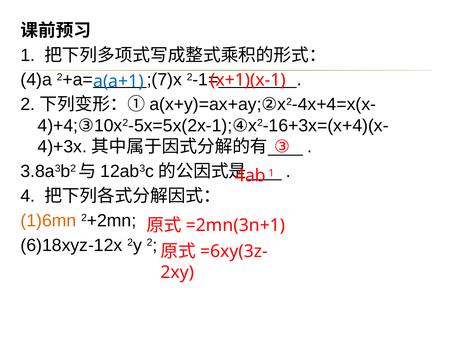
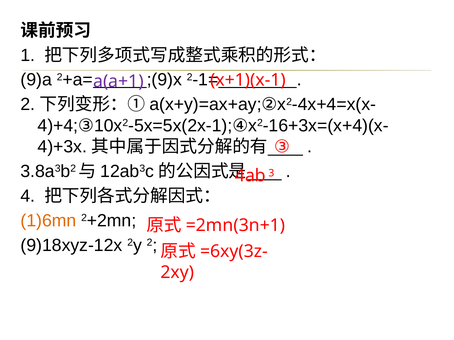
4)a: 4)a -> 9)a (36, 80)
;(7)x: ;(7)x -> ;(9)x (164, 80)
a(a+1 colour: blue -> purple (118, 81)
4ab 1: 1 -> 3 (271, 173)
6)18xyz-12x: 6)18xyz-12x -> 9)18xyz-12x (71, 246)
